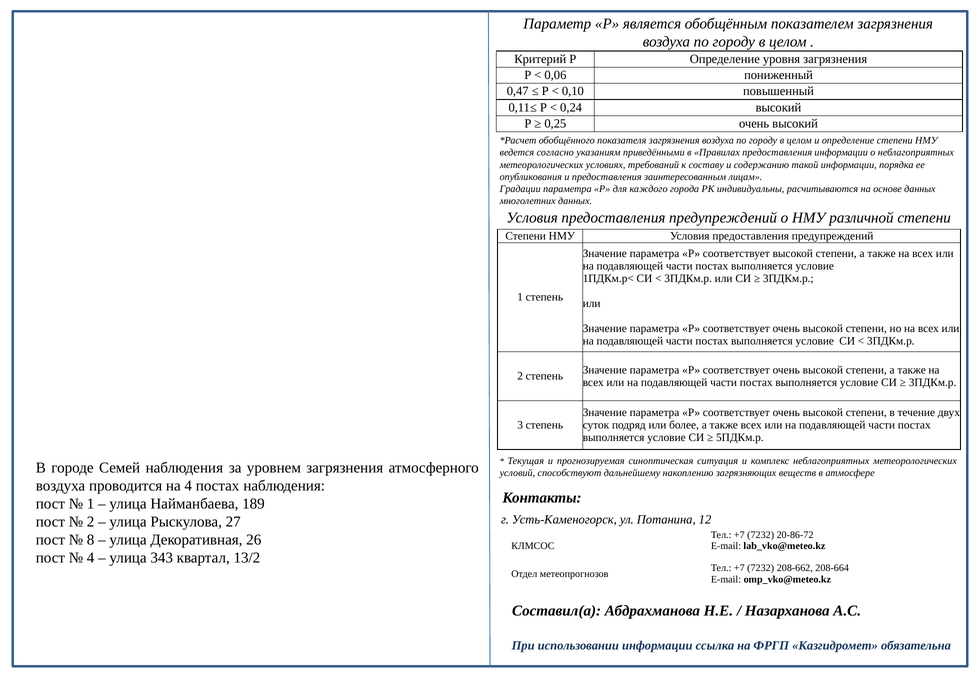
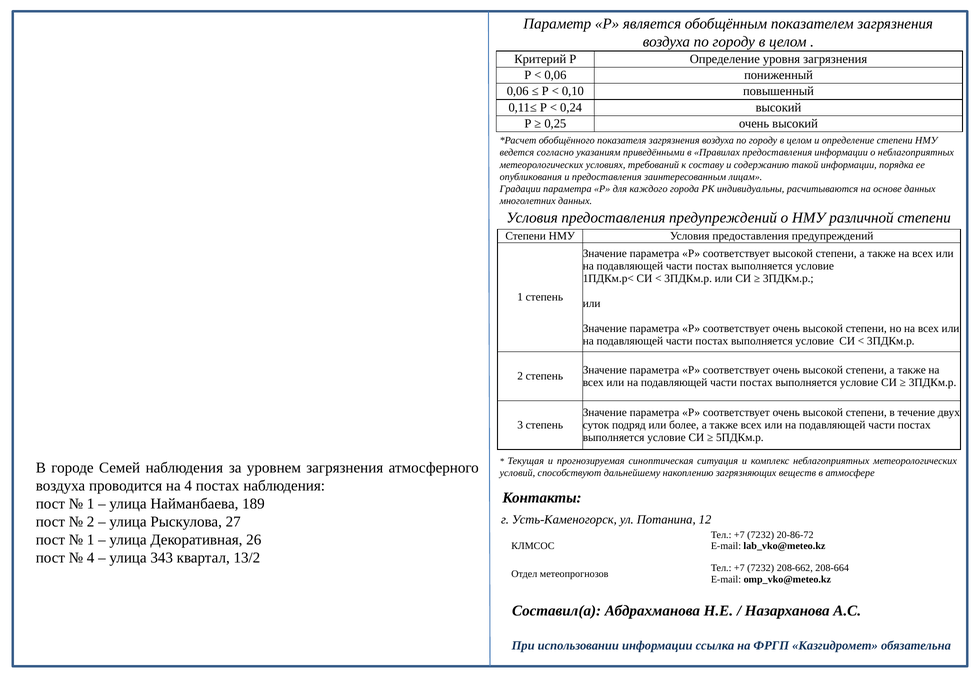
0,47: 0,47 -> 0,06 (518, 91)
8: 8 -> 1 (91, 540)
